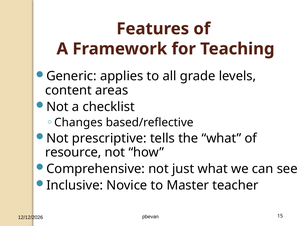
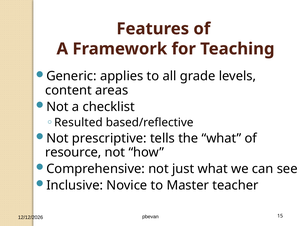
Changes: Changes -> Resulted (78, 122)
